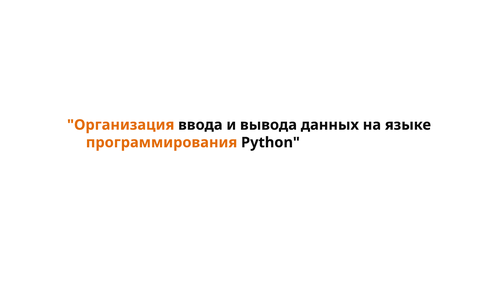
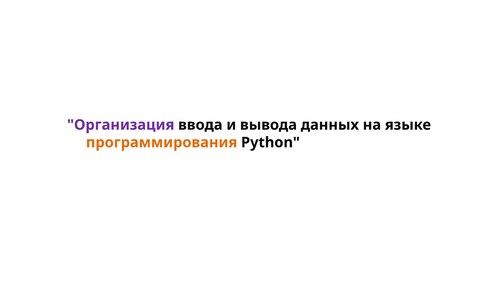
Организация colour: orange -> purple (121, 125)
